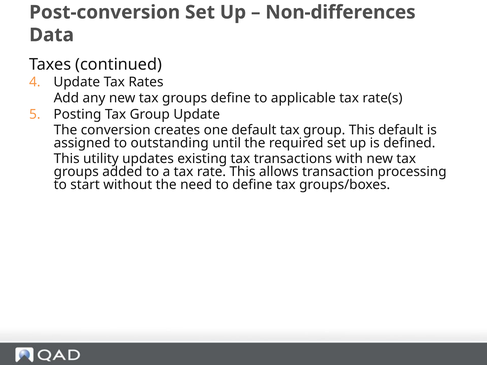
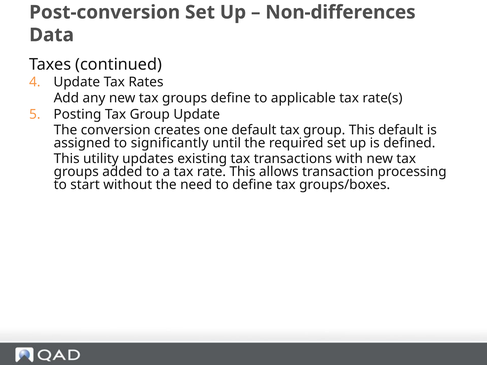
outstanding: outstanding -> significantly (170, 143)
